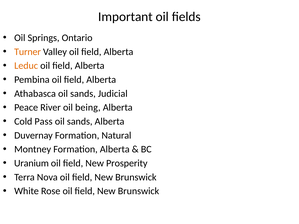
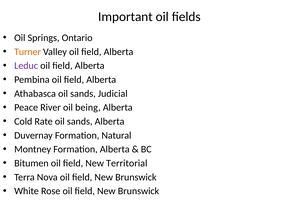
Leduc colour: orange -> purple (26, 66)
Pass: Pass -> Rate (44, 122)
Uranium: Uranium -> Bitumen (31, 163)
Prosperity: Prosperity -> Territorial (127, 163)
